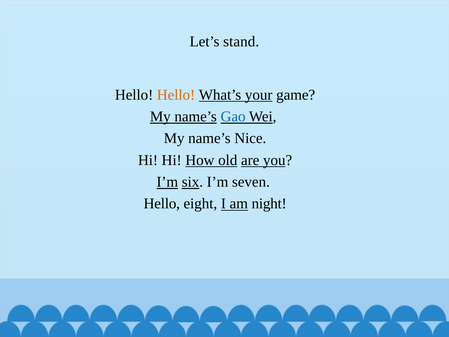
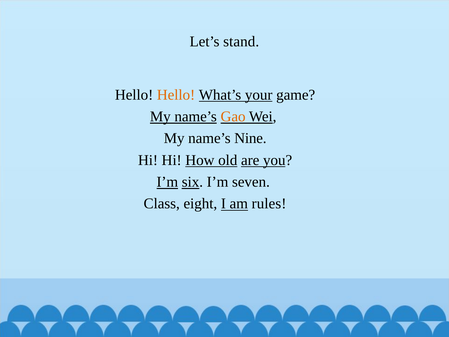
Gao colour: blue -> orange (233, 116)
Nice: Nice -> Nine (250, 138)
Hello: Hello -> Class (162, 204)
night: night -> rules (269, 204)
